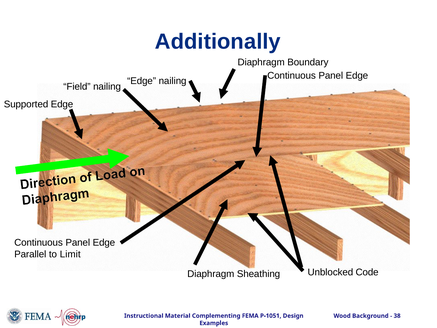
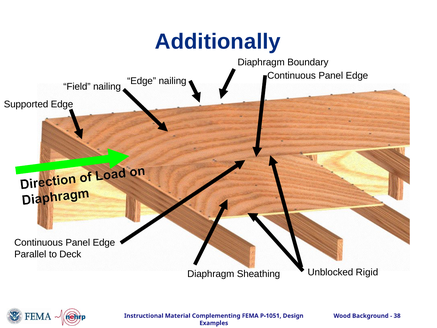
Limit: Limit -> Deck (70, 254)
Code: Code -> Rigid (367, 272)
